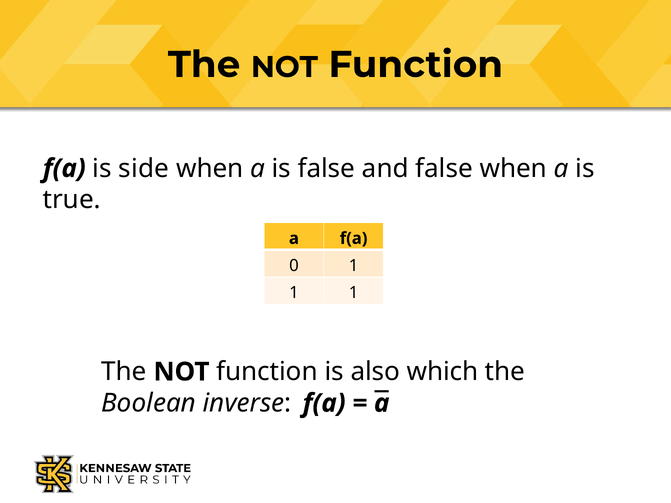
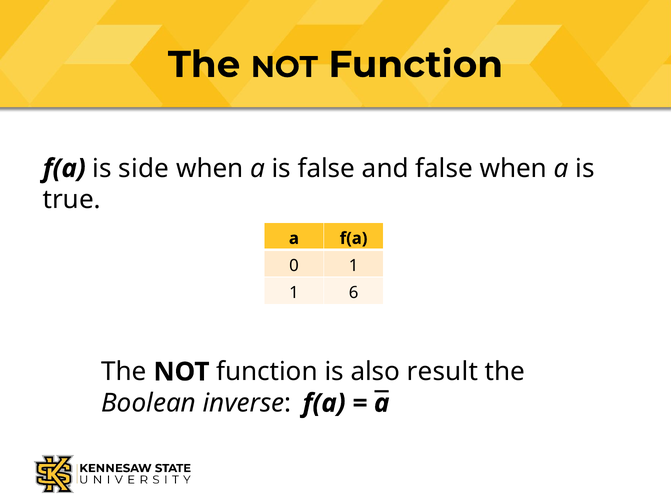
1: 1 -> 6 (354, 293)
which: which -> result (442, 372)
